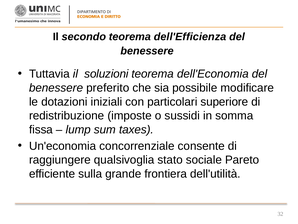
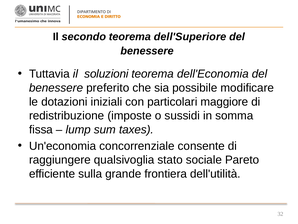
dell'Efficienza: dell'Efficienza -> dell'Superiore (190, 37)
superiore: superiore -> maggiore (224, 102)
